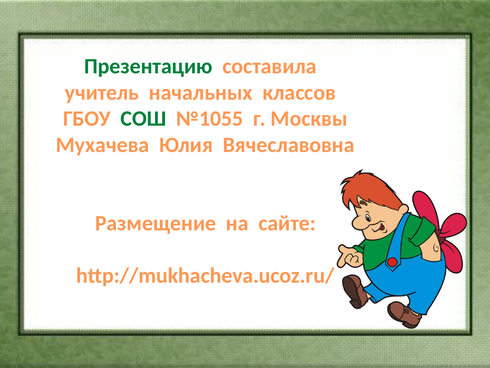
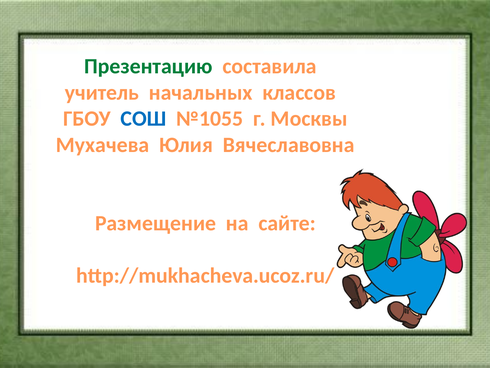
СОШ colour: green -> blue (144, 118)
